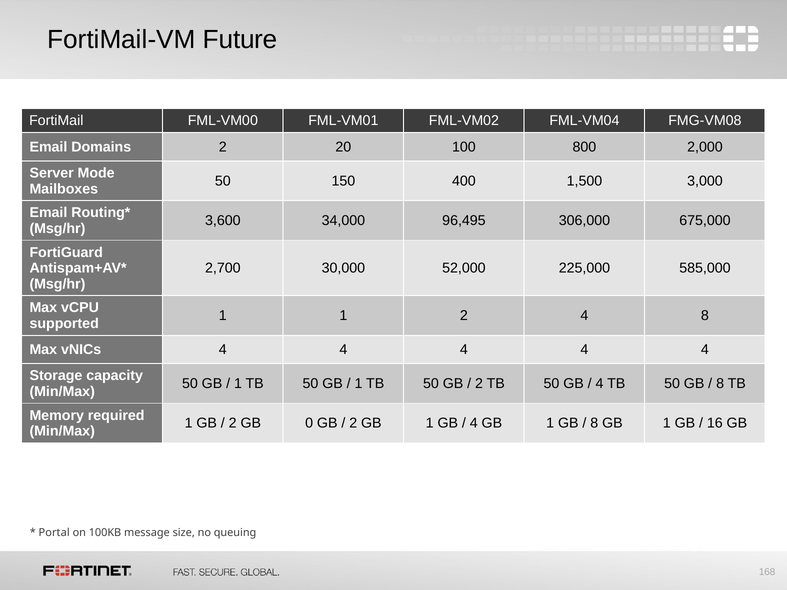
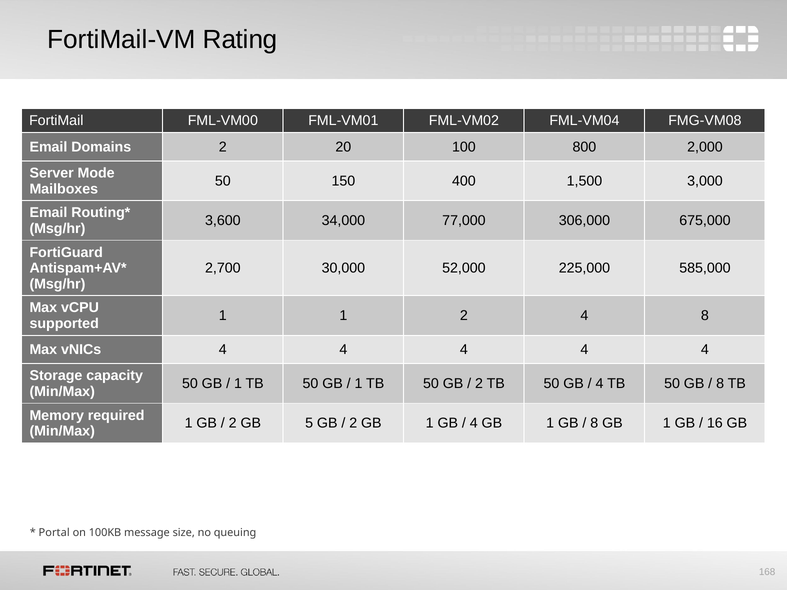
Future: Future -> Rating (240, 40)
96,495: 96,495 -> 77,000 (464, 221)
0: 0 -> 5 (309, 423)
